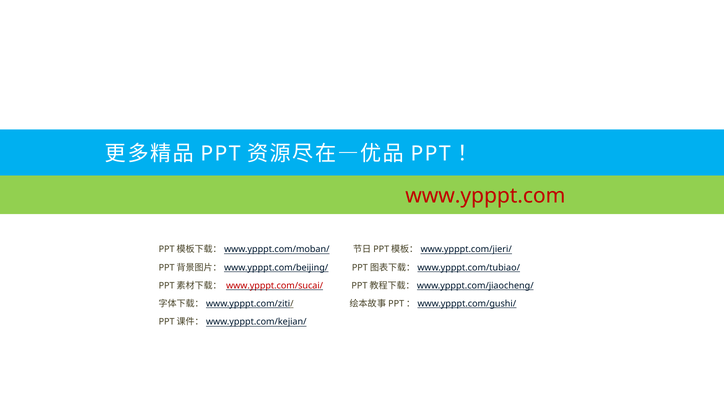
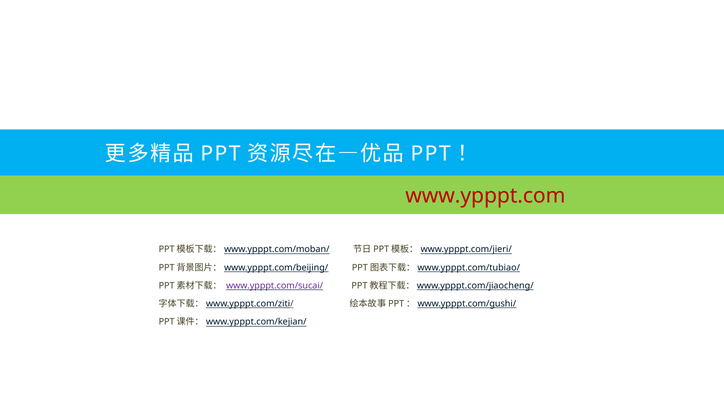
www.ypppt.com/sucai/ colour: red -> purple (275, 286)
